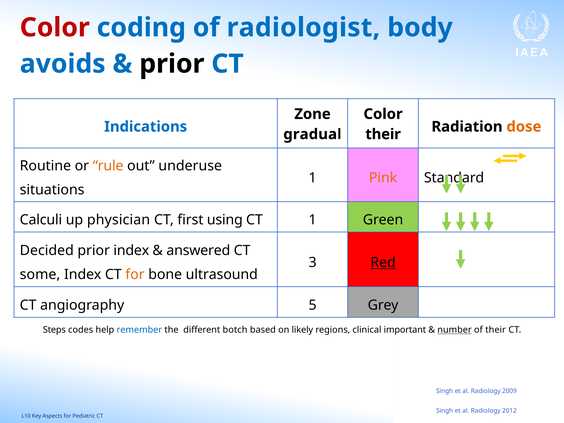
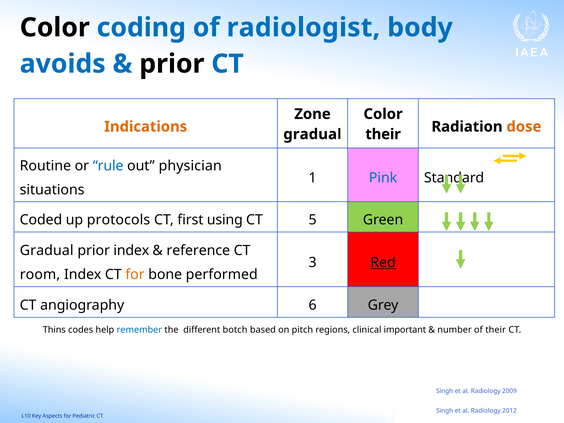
Color colour: red -> black (55, 28)
Indications colour: blue -> orange (146, 127)
rule colour: orange -> blue (108, 166)
underuse: underuse -> physician (190, 166)
Pink colour: orange -> blue (383, 178)
Calculi: Calculi -> Coded (41, 220)
physician: physician -> protocols (119, 220)
CT 1: 1 -> 5 (313, 220)
Decided: Decided -> Gradual (47, 251)
answered: answered -> reference (198, 251)
some: some -> room (40, 275)
ultrasound: ultrasound -> performed (222, 275)
5: 5 -> 6 (313, 305)
Steps: Steps -> Thins (54, 330)
likely: likely -> pitch (302, 330)
number underline: present -> none (455, 330)
